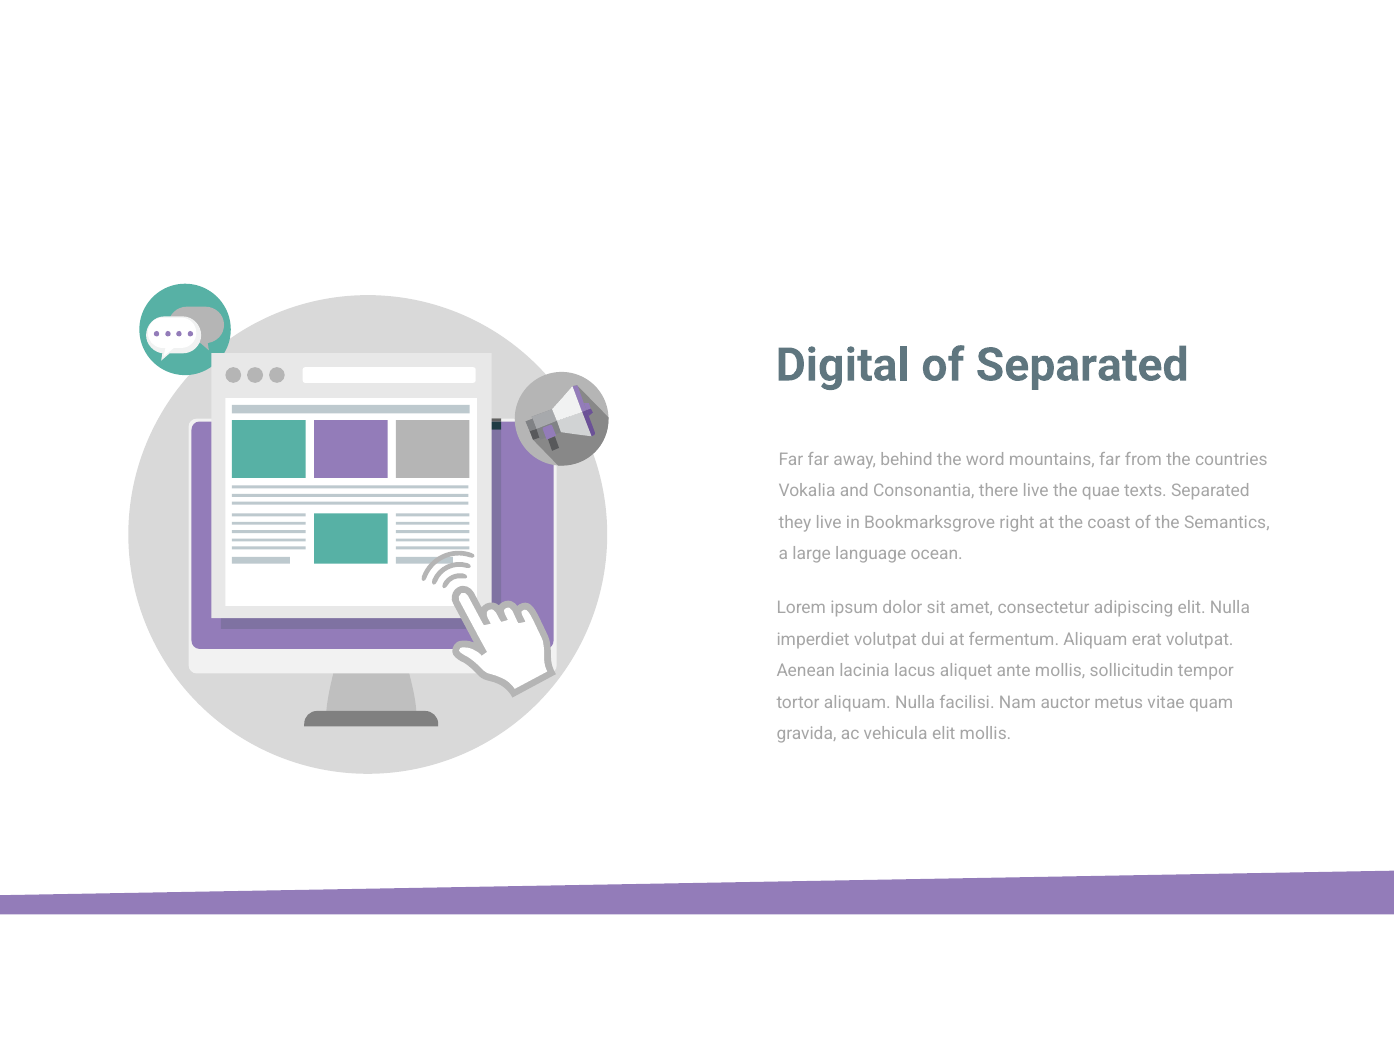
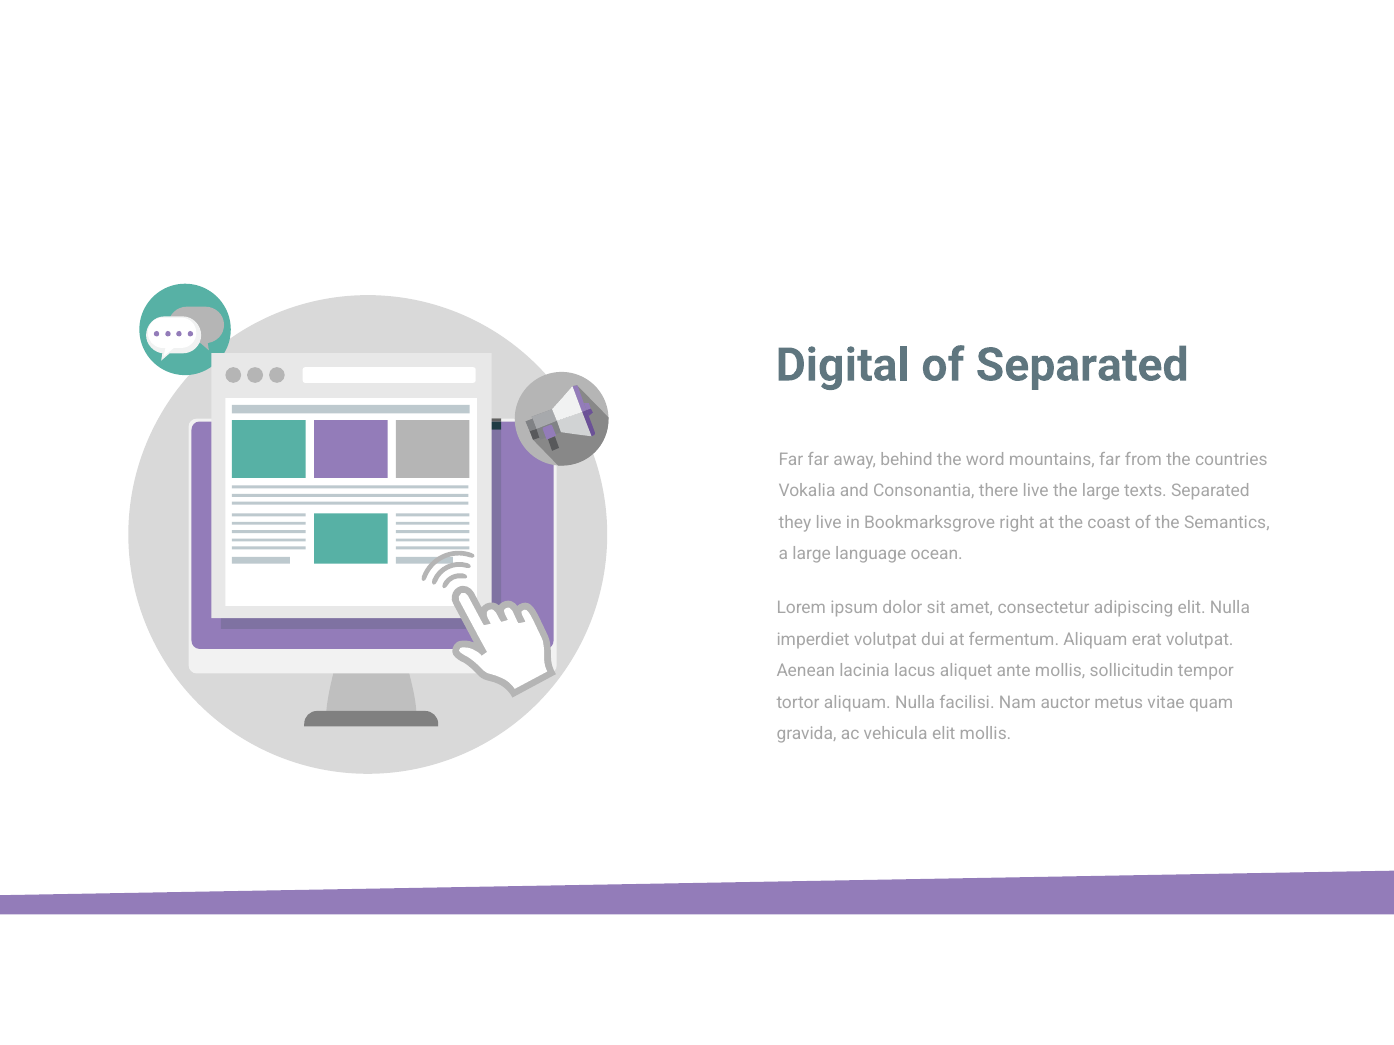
the quae: quae -> large (1101, 491)
